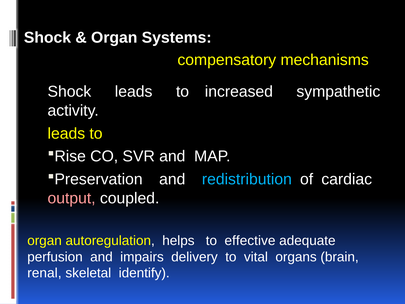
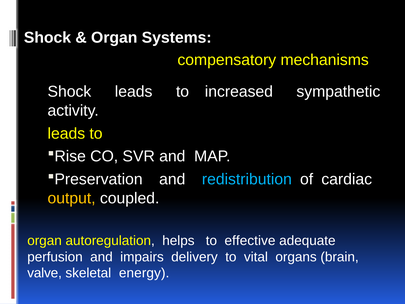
output colour: pink -> yellow (72, 198)
renal: renal -> valve (45, 273)
identify: identify -> energy (144, 273)
